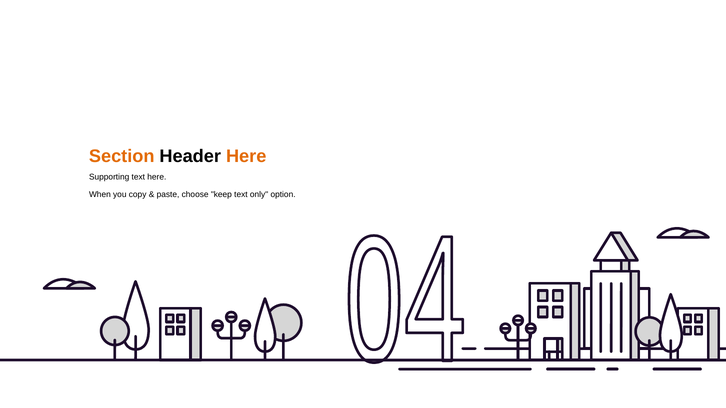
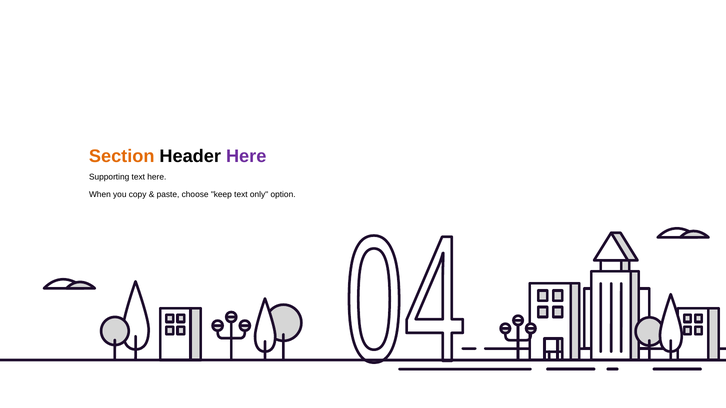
Here colour: orange -> purple (246, 156)
